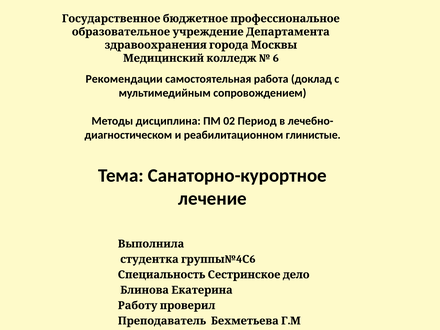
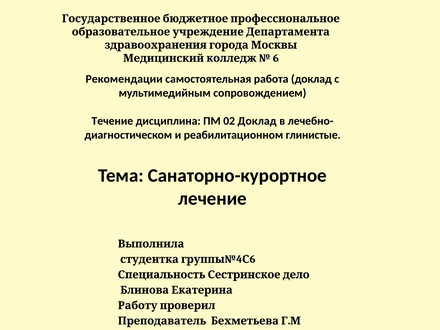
Методы: Методы -> Течение (112, 121)
02 Период: Период -> Доклад (257, 121)
